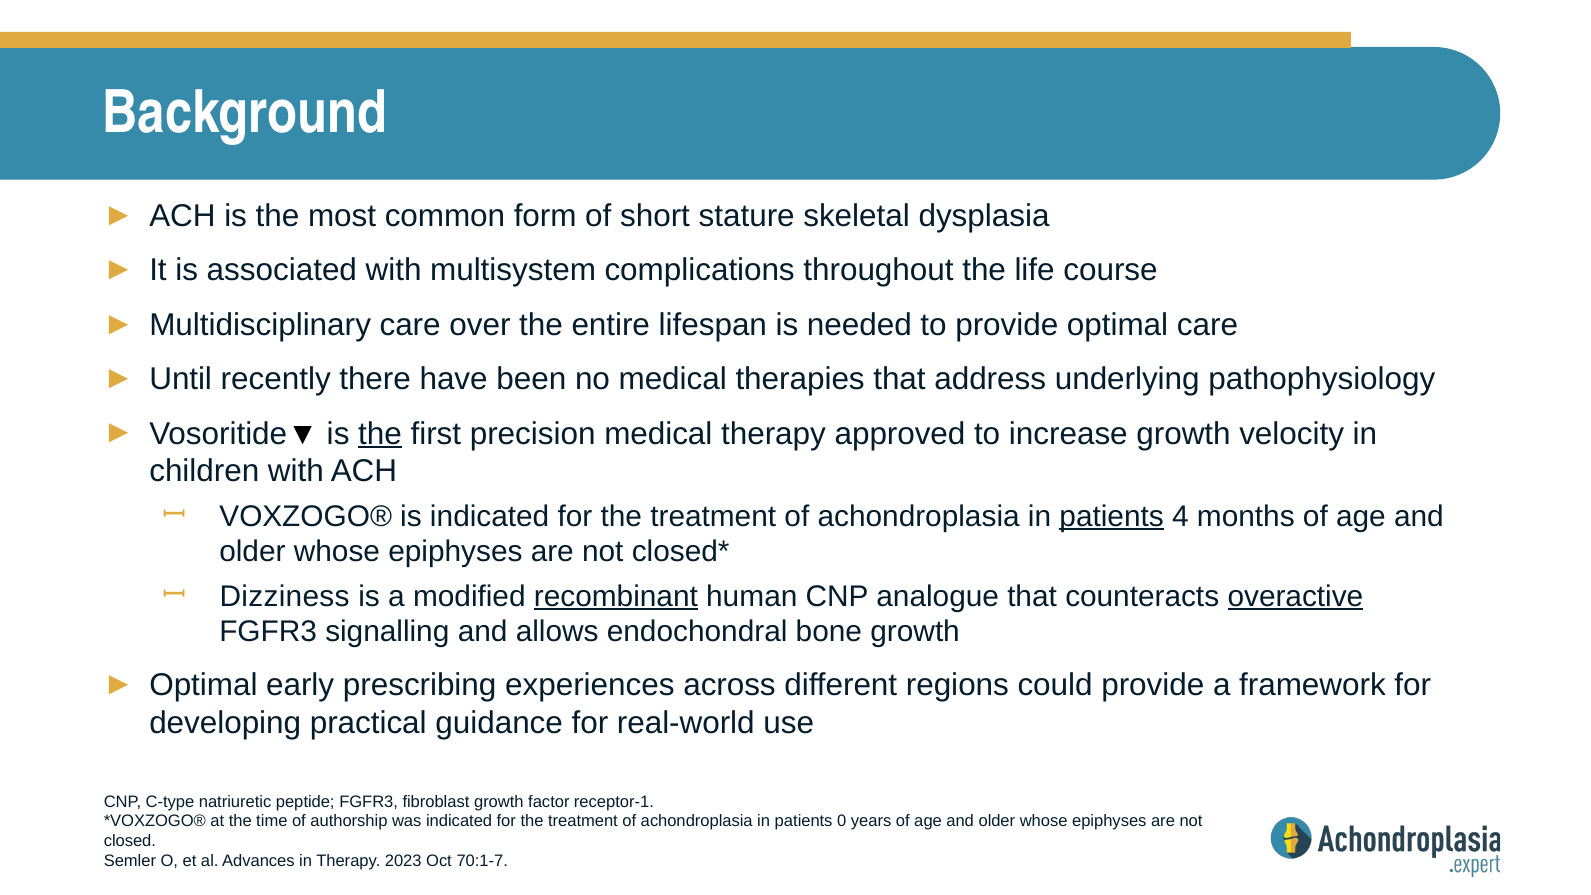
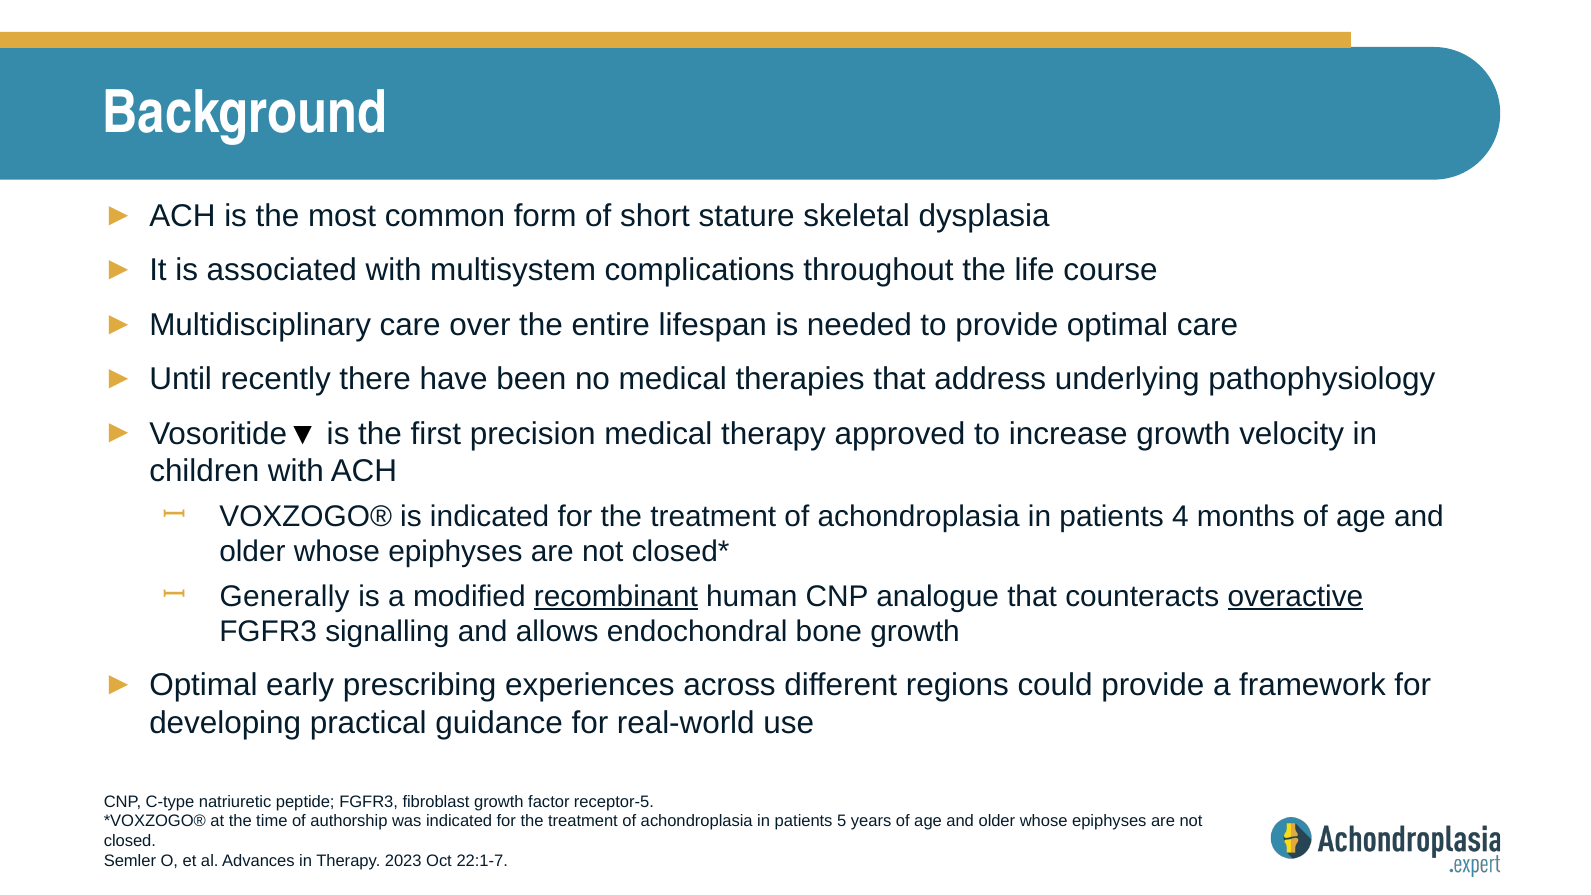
the underline: present -> none (380, 434)
patients underline: present -> none (1112, 516)
Dizziness: Dizziness -> Generally (285, 596)
receptor-1: receptor-1 -> receptor-5 (614, 802)
0: 0 -> 5 (842, 821)
70:1-7: 70:1-7 -> 22:1-7 (482, 861)
